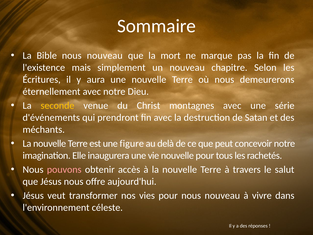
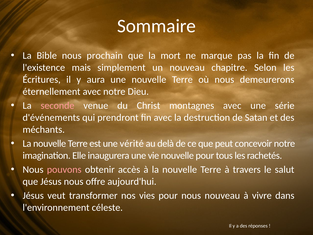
Bible nous nouveau: nouveau -> prochain (105, 55)
seconde colour: yellow -> pink (57, 105)
figure: figure -> vérité (132, 143)
